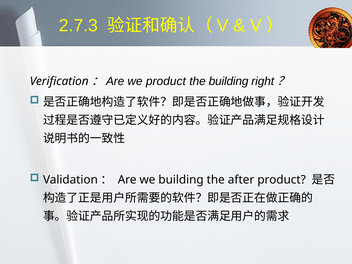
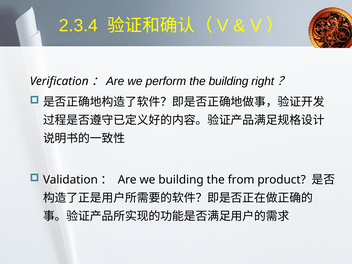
2.7.3: 2.7.3 -> 2.3.4 (78, 26)
we product: product -> perform (166, 81)
after: after -> from (241, 180)
